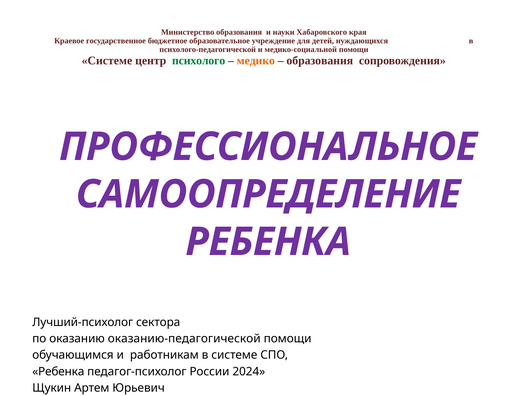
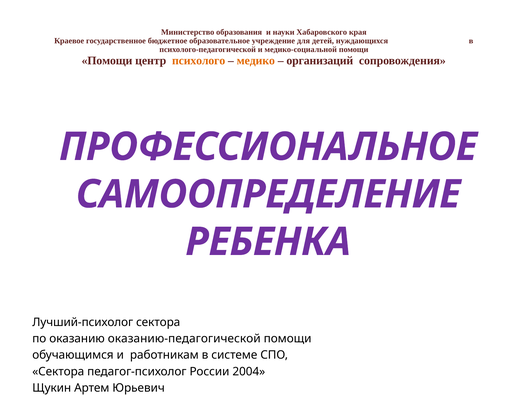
Системе: Системе -> Помощи (107, 61)
психолого colour: green -> orange (199, 61)
образования: образования -> организаций (320, 61)
Ребенка: Ребенка -> Сектора (58, 372)
2024: 2024 -> 2004 (249, 372)
